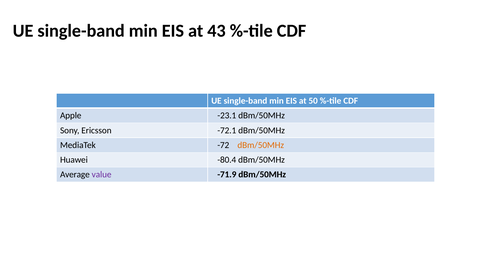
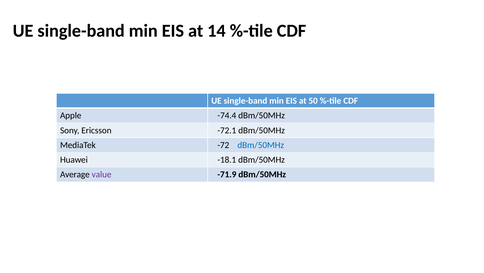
43: 43 -> 14 (216, 31)
-23.1: -23.1 -> -74.4 (227, 115)
dBm/50MHz colour: orange -> blue (261, 145)
-80.4: -80.4 -> -18.1 (227, 159)
